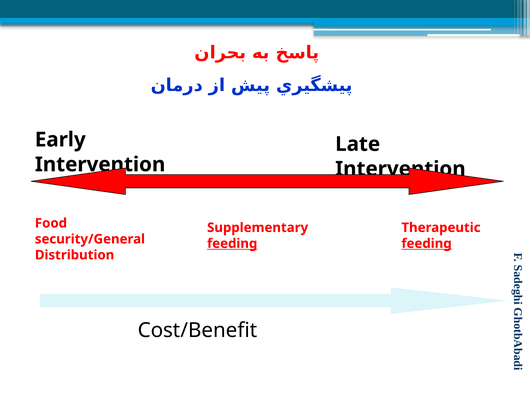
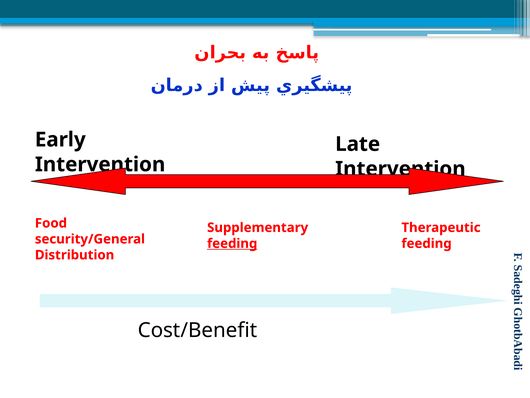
feeding underline: present -> none (427, 243)
